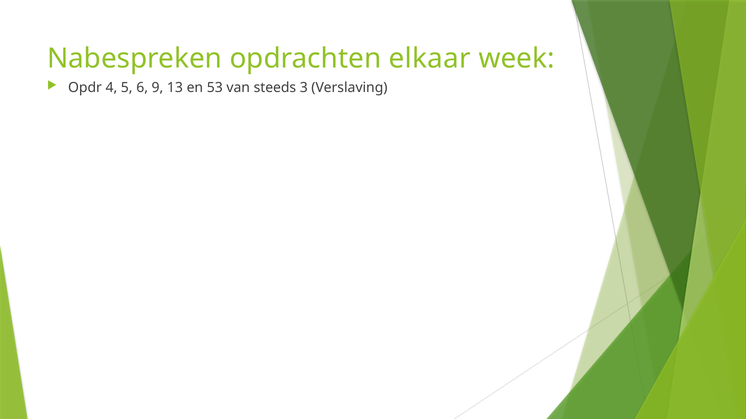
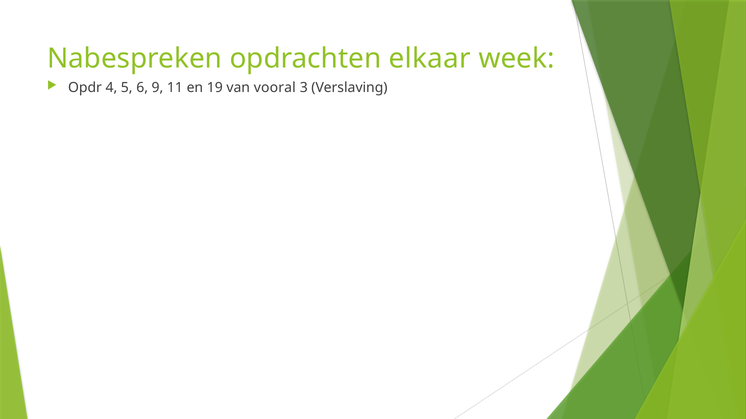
13: 13 -> 11 (175, 88)
53: 53 -> 19 (215, 88)
steeds: steeds -> vooral (275, 88)
